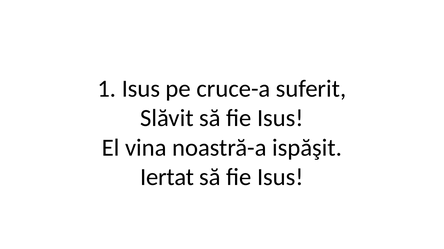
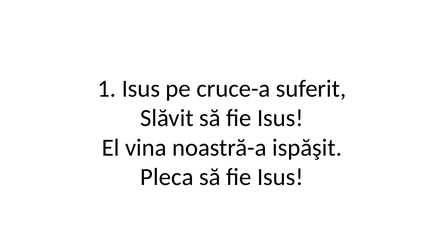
Iertat: Iertat -> Pleca (167, 178)
